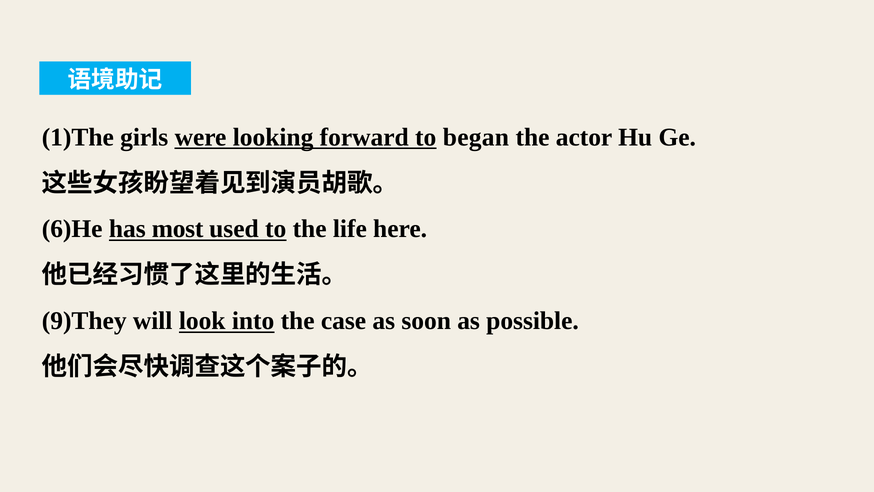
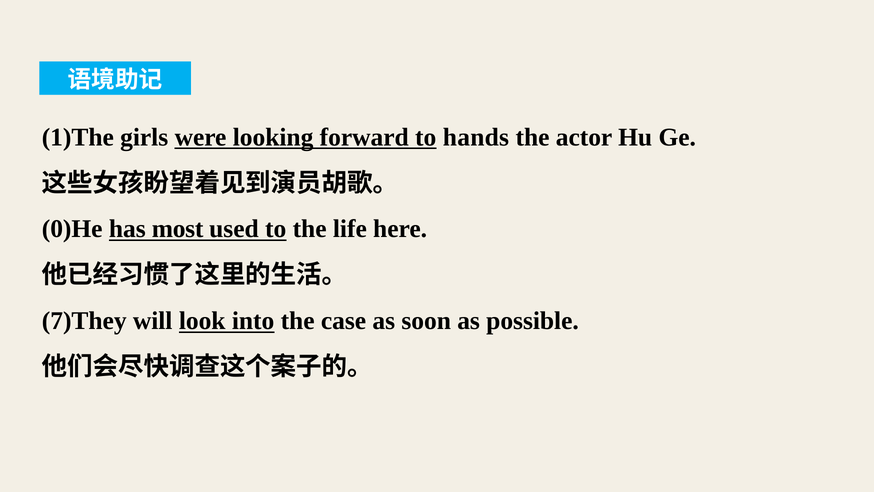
began: began -> hands (476, 137)
6)He: 6)He -> 0)He (72, 229)
9)They: 9)They -> 7)They (84, 321)
